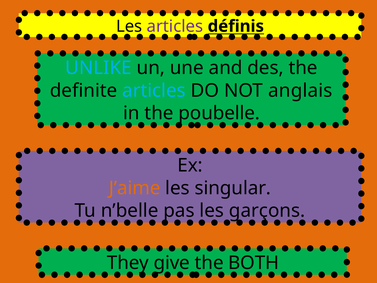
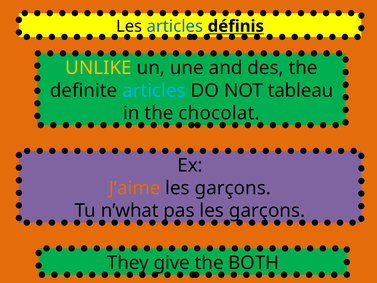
articles colour: purple -> blue (175, 26)
UNLIKE colour: light blue -> yellow (98, 68)
anglais: anglais -> tableau (301, 90)
poubelle: poubelle -> chocolat (219, 113)
singular: singular -> garçons (233, 188)
n’belle: n’belle -> n’what (130, 211)
